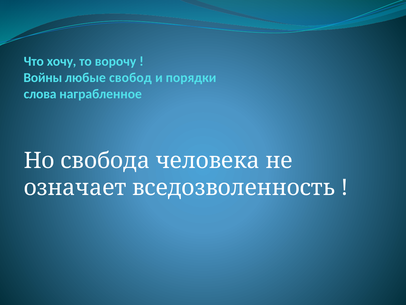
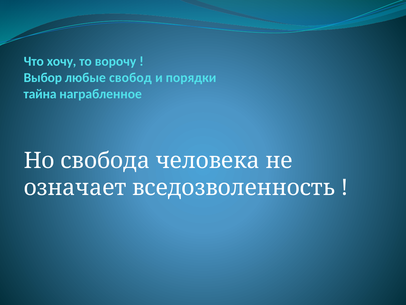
Войны: Войны -> Выбор (43, 78)
слова: слова -> тайна (40, 94)
